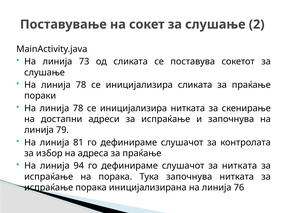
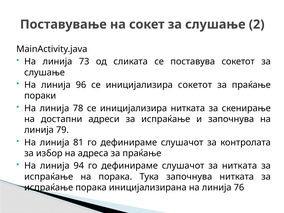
78: 78 -> 96 (81, 85)
иницијализира сликата: сликата -> сокетот (195, 85)
